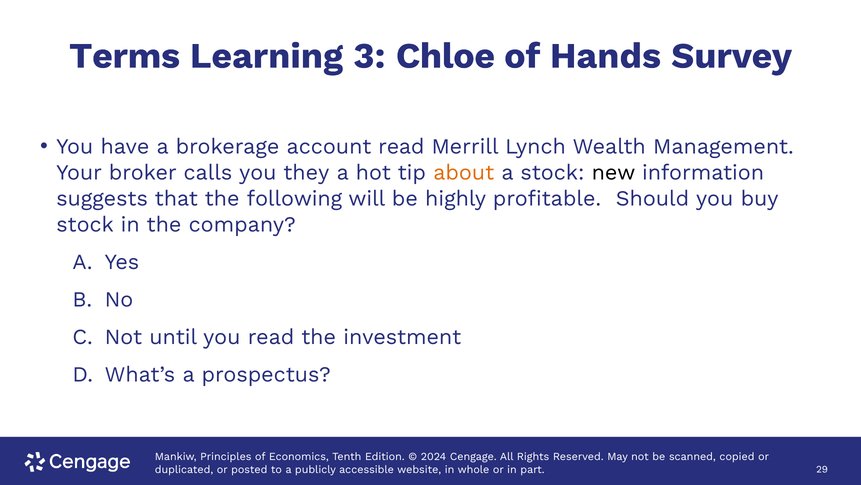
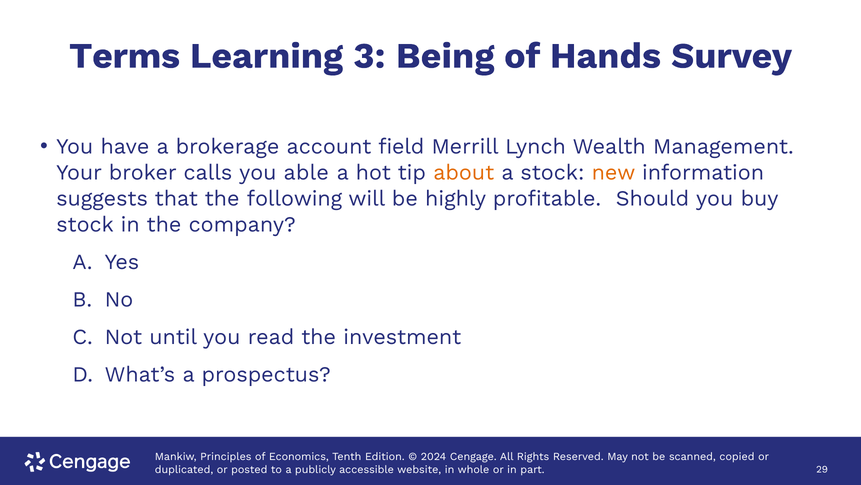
Chloe: Chloe -> Being (445, 56)
account read: read -> field (401, 147)
they: they -> able (306, 172)
new colour: black -> orange (613, 172)
